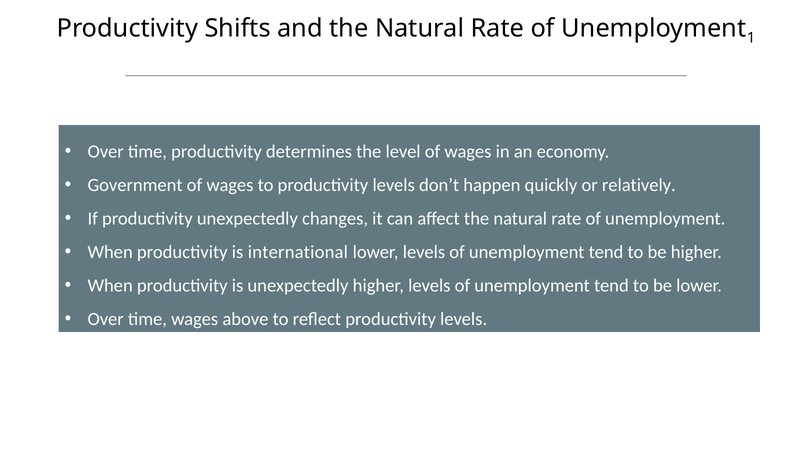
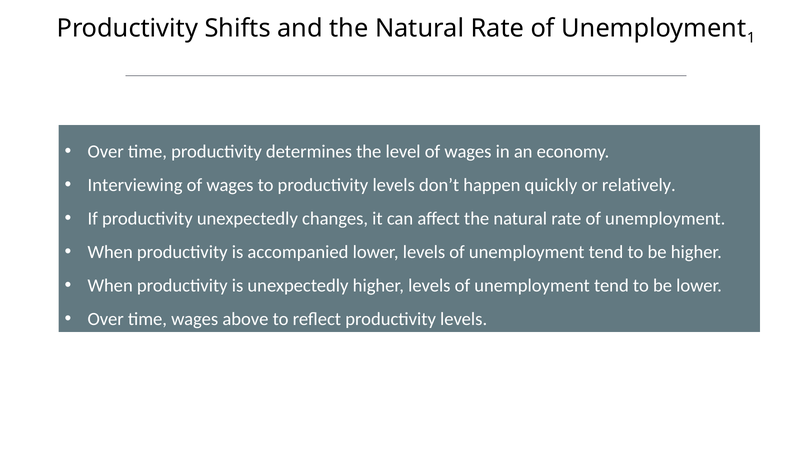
Government: Government -> Interviewing (135, 185)
international: international -> accompanied (298, 252)
